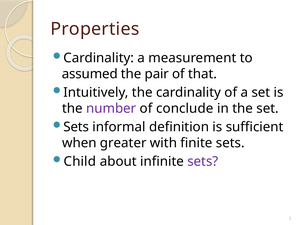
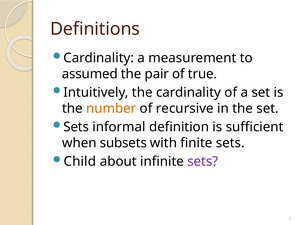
Properties: Properties -> Definitions (95, 29)
that: that -> true (203, 74)
number colour: purple -> orange (111, 108)
conclude: conclude -> recursive (185, 108)
greater: greater -> subsets (123, 143)
